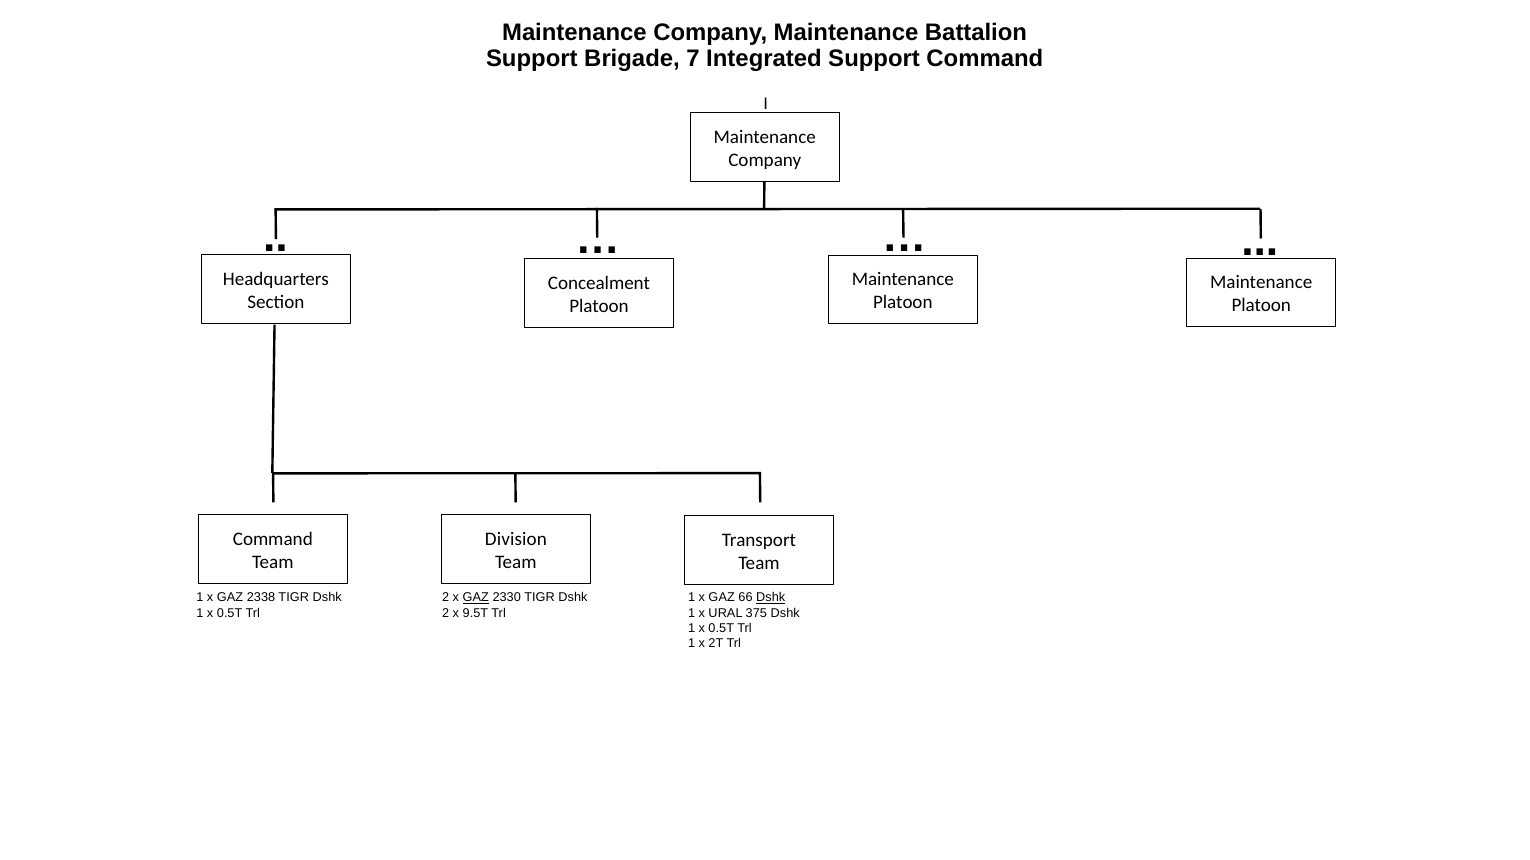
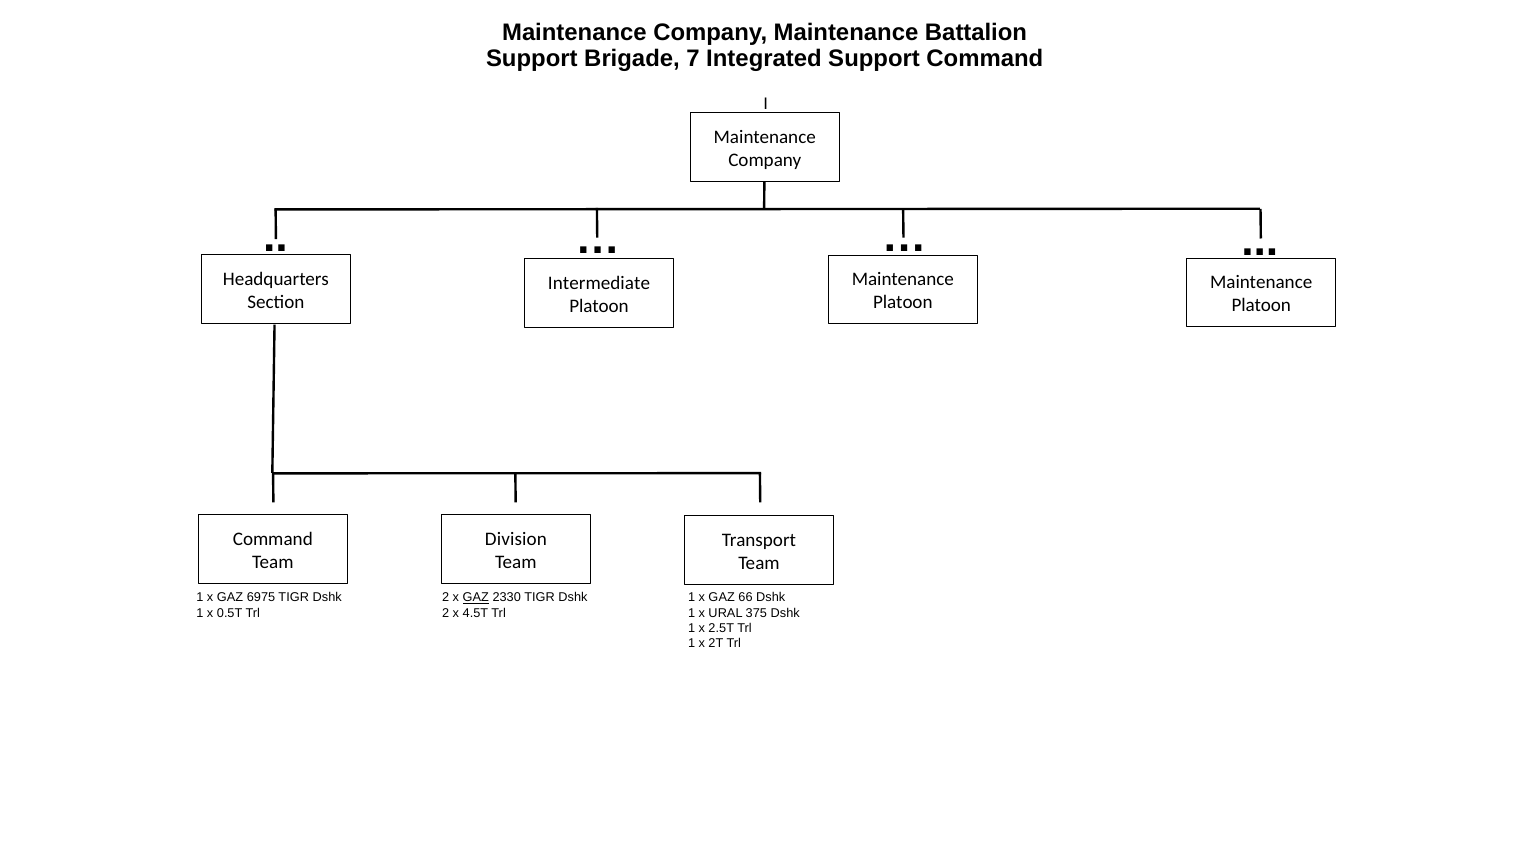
Concealment: Concealment -> Intermediate (599, 283)
2338: 2338 -> 6975 (261, 598)
Dshk underline: present -> none (771, 598)
9.5T: 9.5T -> 4.5T (475, 613)
0.5T: 0.5T -> 2.5T (721, 629)
